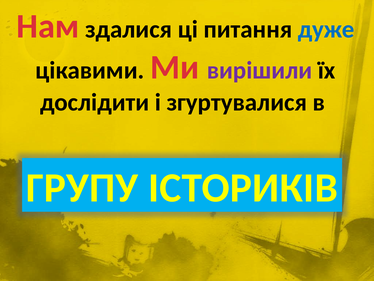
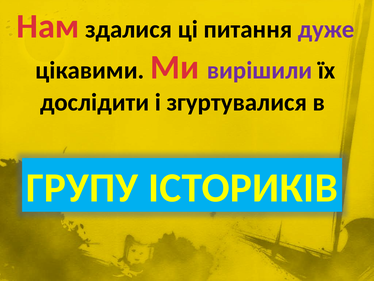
дуже colour: blue -> purple (326, 29)
